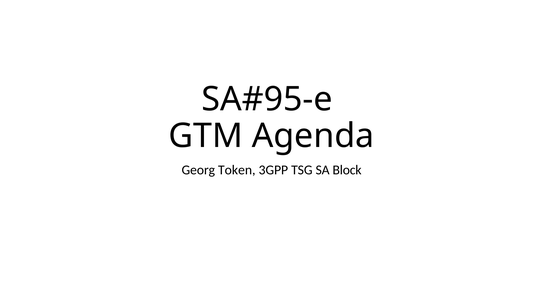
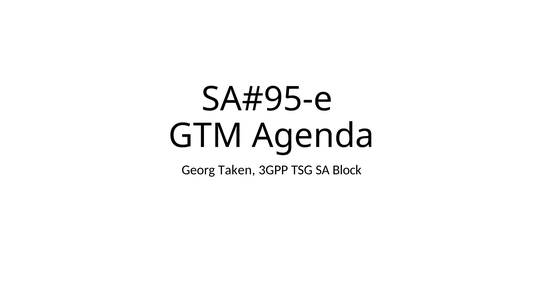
Token: Token -> Taken (237, 170)
